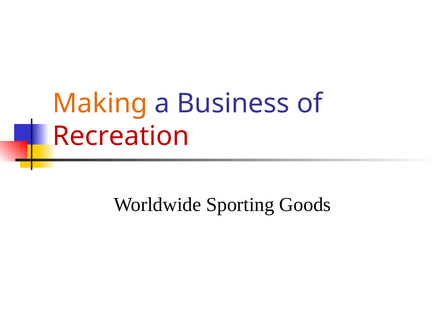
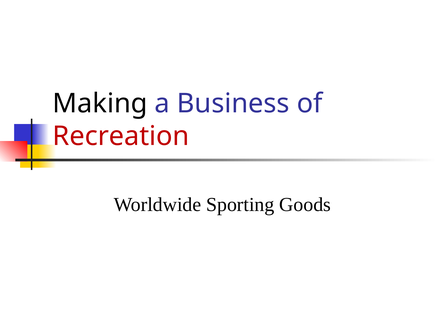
Making colour: orange -> black (100, 103)
